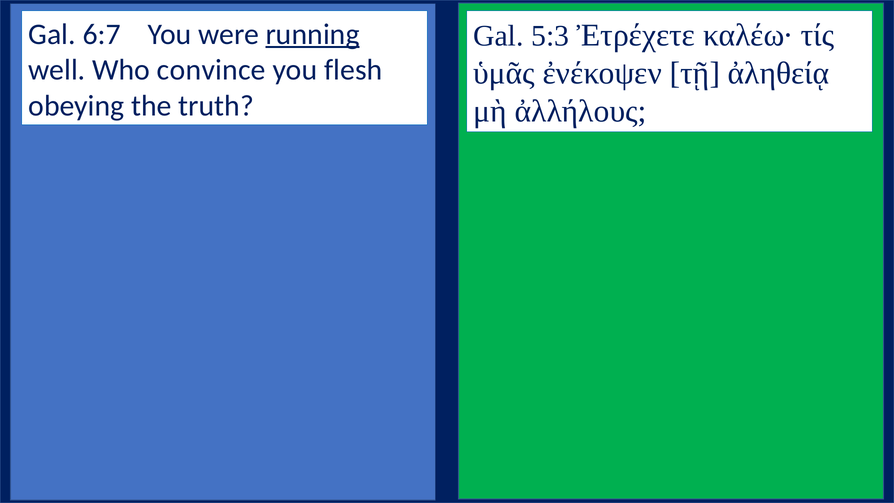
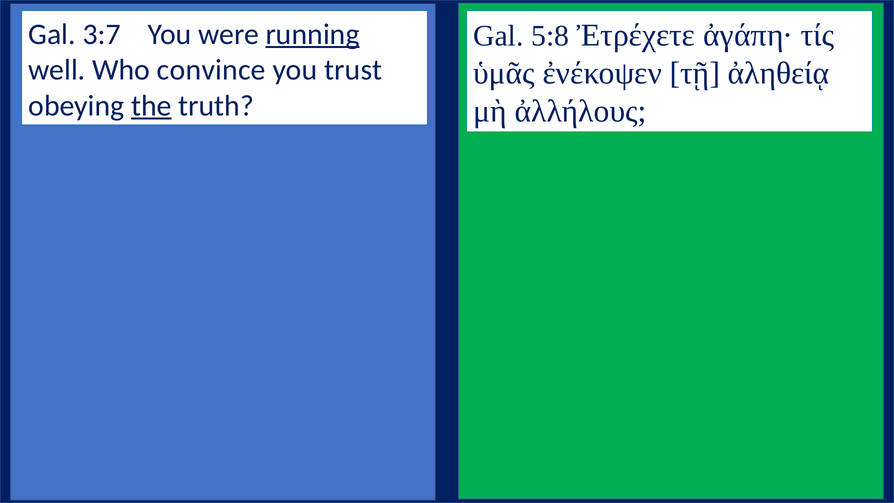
6:7: 6:7 -> 3:7 (102, 34)
5:3: 5:3 -> 5:8 (550, 36)
καλέω·: καλέω· -> ἀγάπη· (748, 35)
flesh: flesh -> trust (353, 70)
the underline: none -> present (151, 106)
